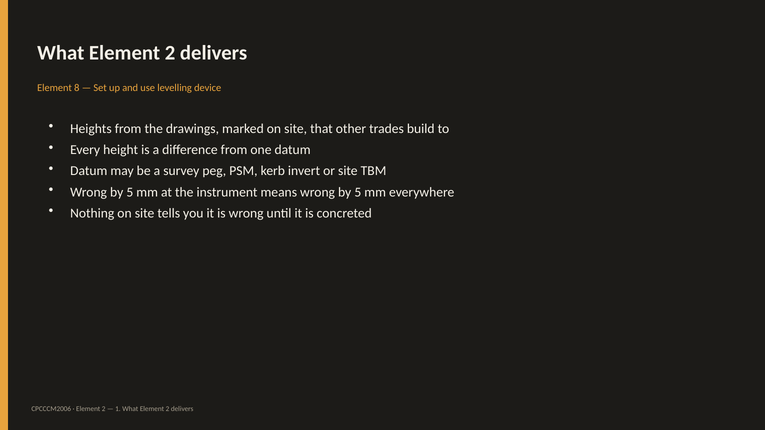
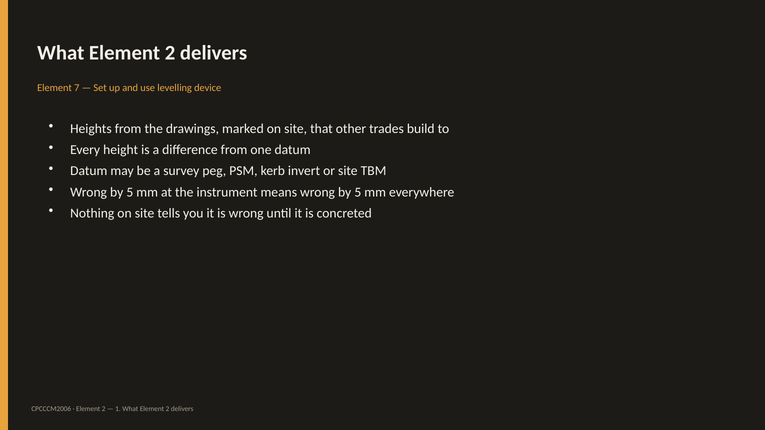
8: 8 -> 7 (77, 88)
